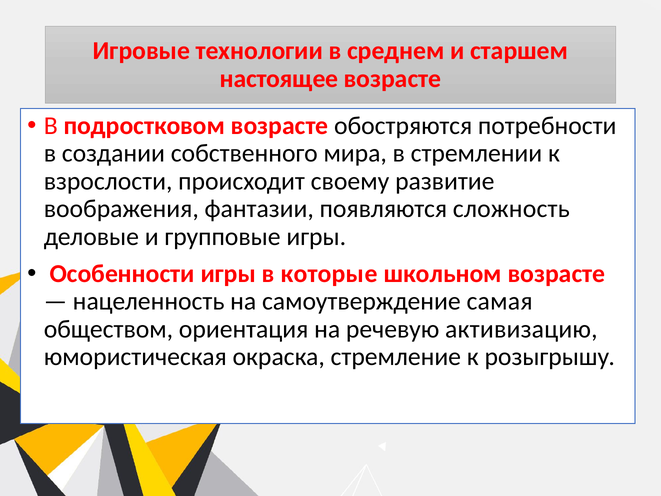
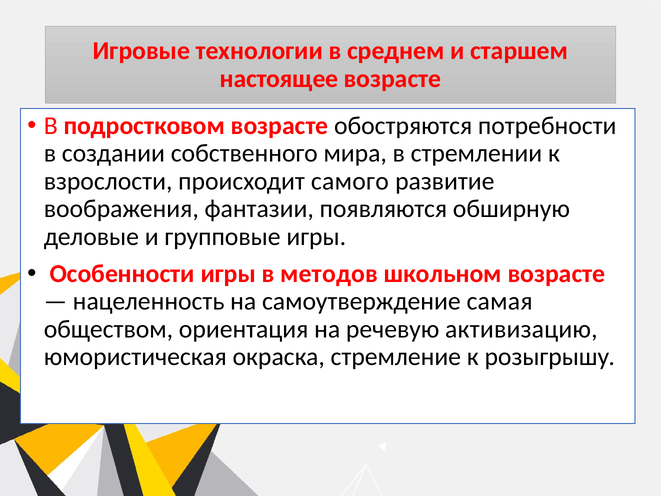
своему: своему -> самого (350, 181)
сложность: сложность -> обширную (511, 209)
которые: которые -> методов (329, 274)
